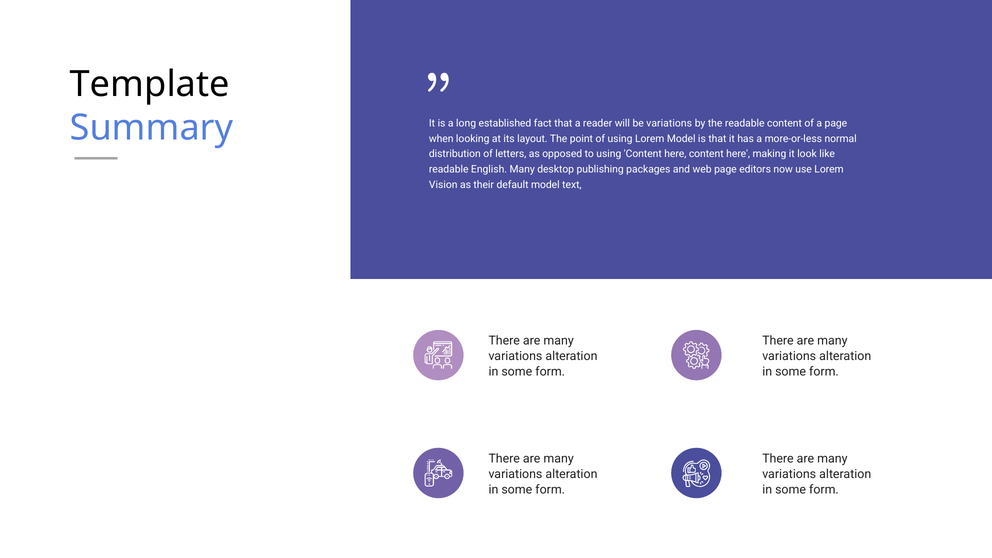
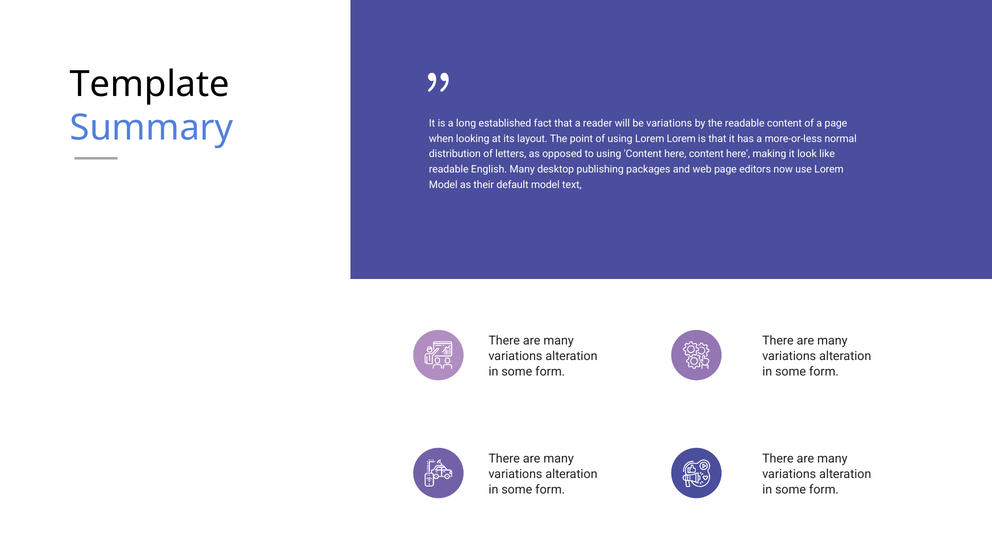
Lorem Model: Model -> Lorem (681, 139)
Vision: Vision -> Model (443, 185)
